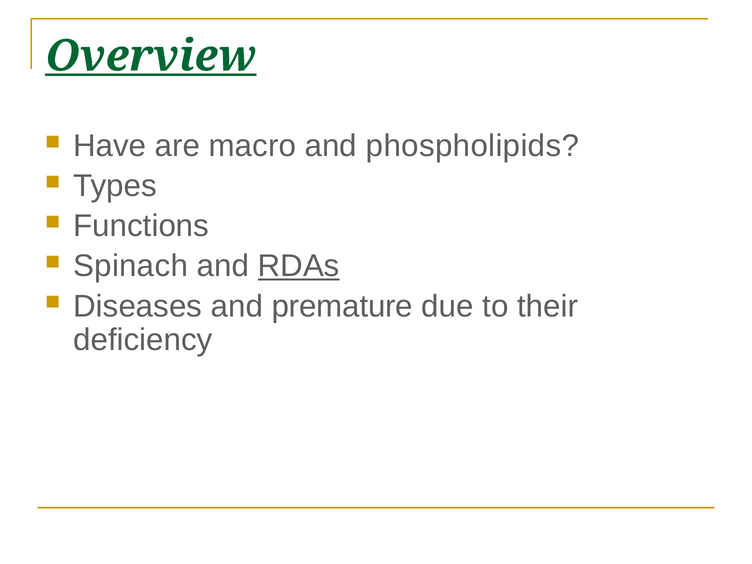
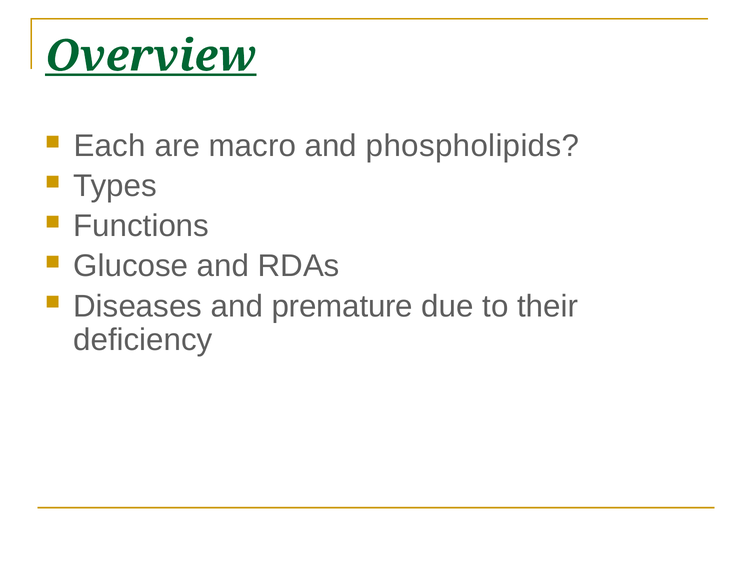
Have: Have -> Each (110, 146)
Spinach: Spinach -> Glucose (131, 266)
RDAs underline: present -> none (299, 266)
